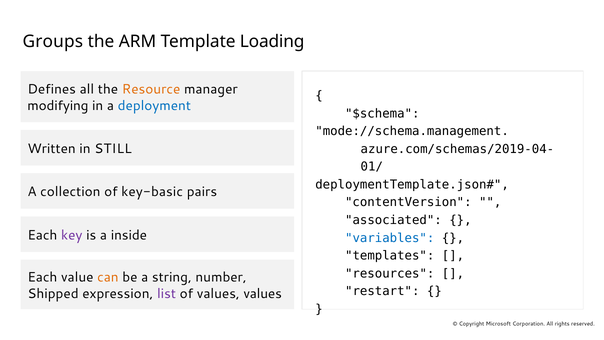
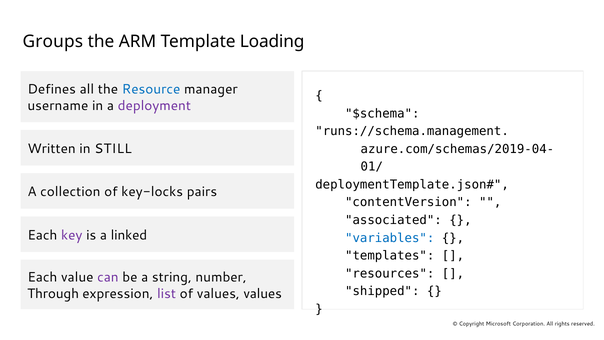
Resource colour: orange -> blue (151, 89)
modifying: modifying -> username (58, 106)
deployment colour: blue -> purple (154, 106)
mode://schema.management: mode://schema.management -> runs://schema.management (412, 131)
key-basic: key-basic -> key-locks (152, 192)
inside: inside -> linked (129, 235)
can colour: orange -> purple (108, 277)
restart: restart -> shipped (382, 291)
Shipped: Shipped -> Through (53, 293)
